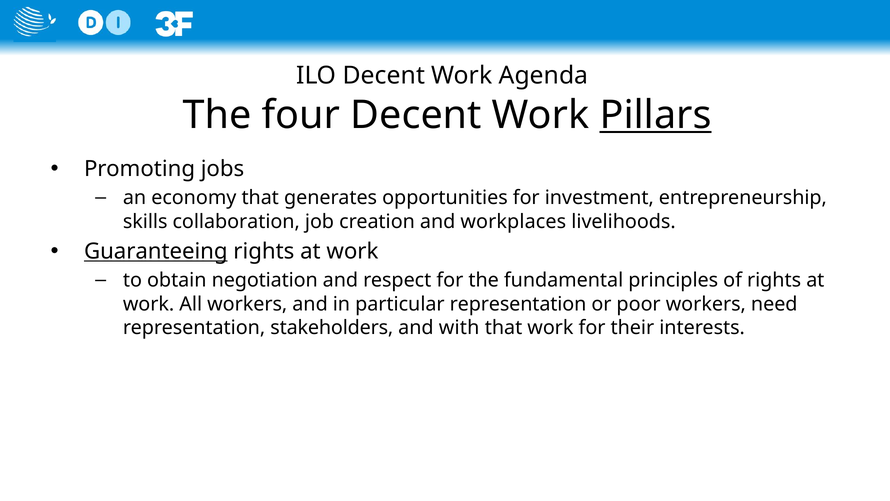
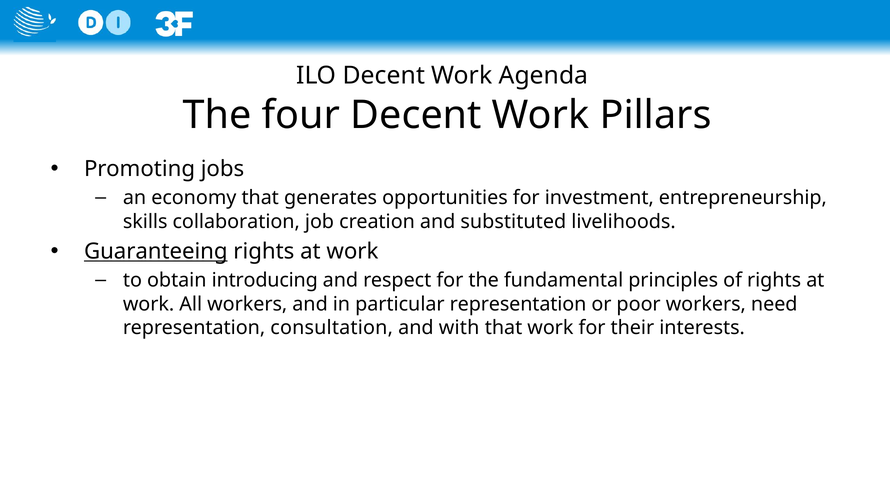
Pillars underline: present -> none (656, 115)
workplaces: workplaces -> substituted (513, 221)
negotiation: negotiation -> introducing (265, 280)
stakeholders: stakeholders -> consultation (332, 328)
